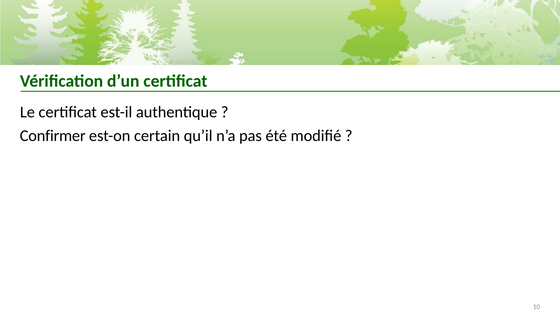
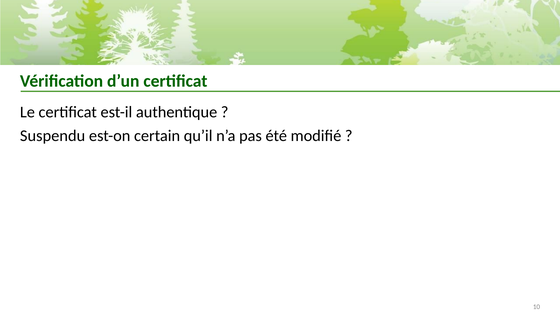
Confirmer: Confirmer -> Suspendu (53, 136)
